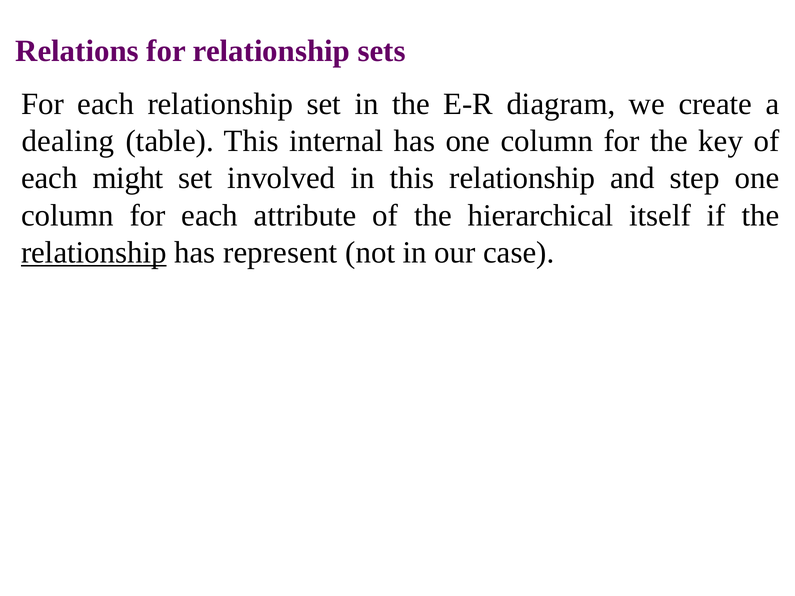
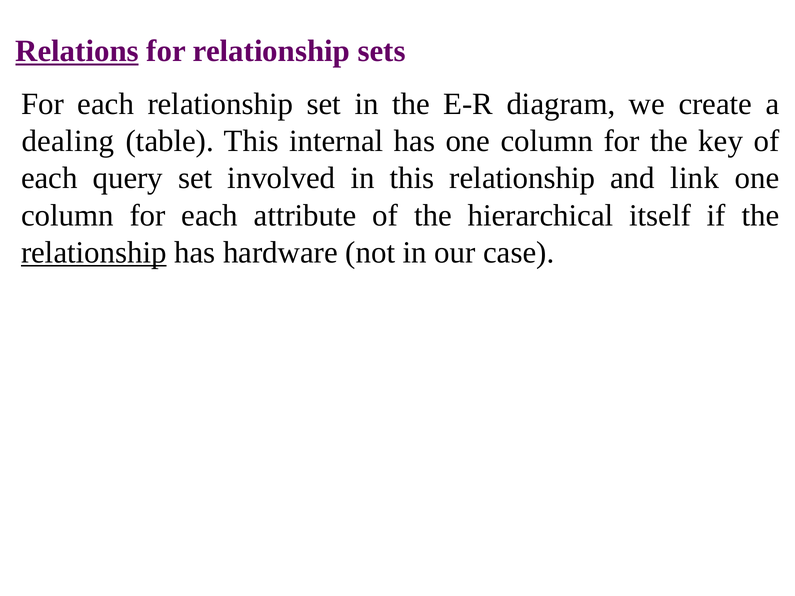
Relations underline: none -> present (77, 51)
might: might -> query (128, 178)
step: step -> link (695, 178)
represent: represent -> hardware (280, 253)
